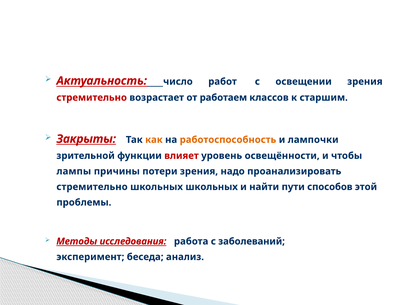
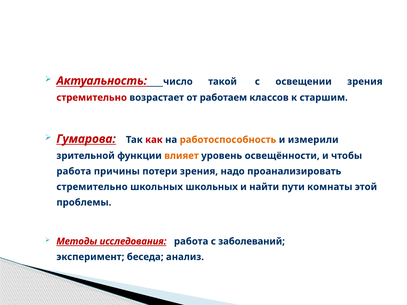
работ: работ -> такой (223, 82)
Закрыты: Закрыты -> Гумарова (86, 139)
как colour: orange -> red (154, 140)
лампочки: лампочки -> измерили (313, 140)
влияет colour: red -> orange (181, 156)
лампы: лампы -> работа (74, 171)
способов: способов -> комнаты (330, 187)
